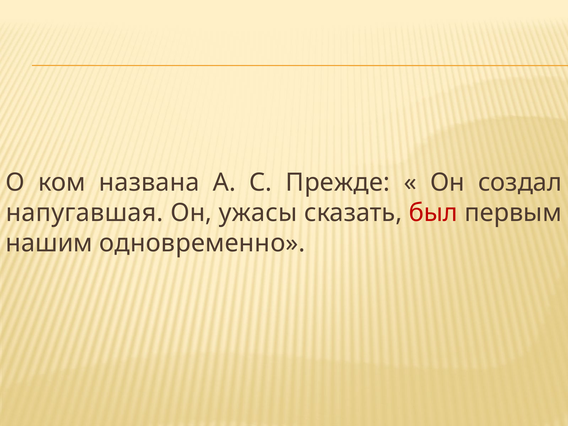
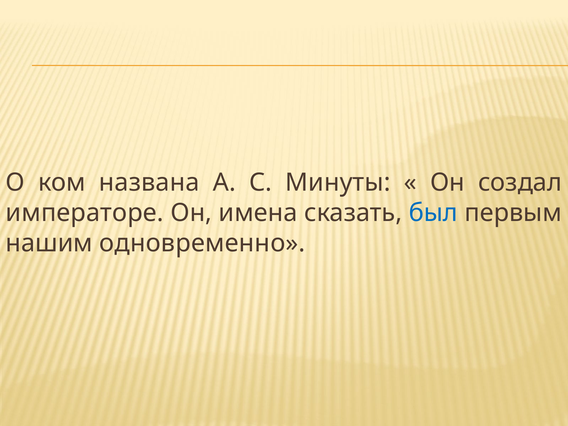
Прежде: Прежде -> Минуты (338, 183)
напугавшая: напугавшая -> императоре (85, 213)
ужасы: ужасы -> имена (258, 213)
был colour: red -> blue (433, 213)
